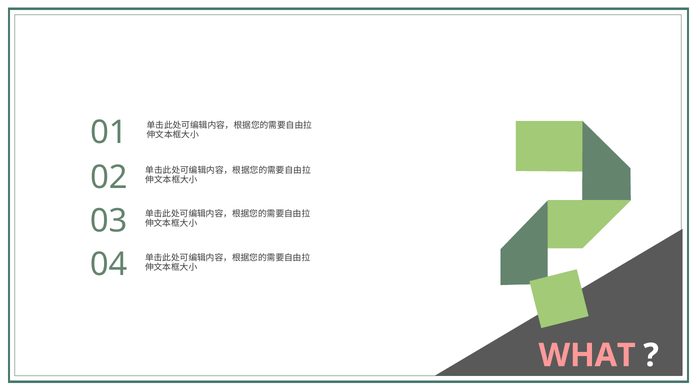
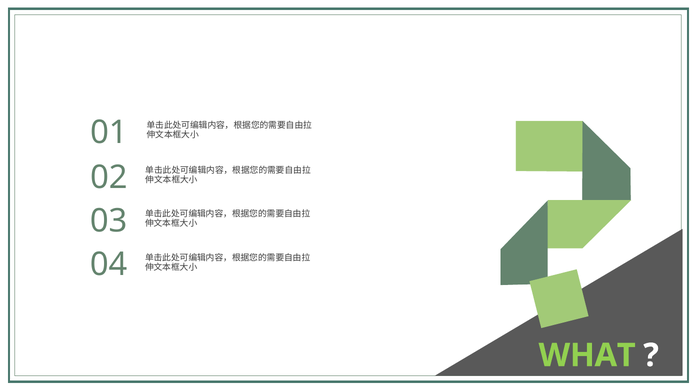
WHAT colour: pink -> light green (587, 355)
